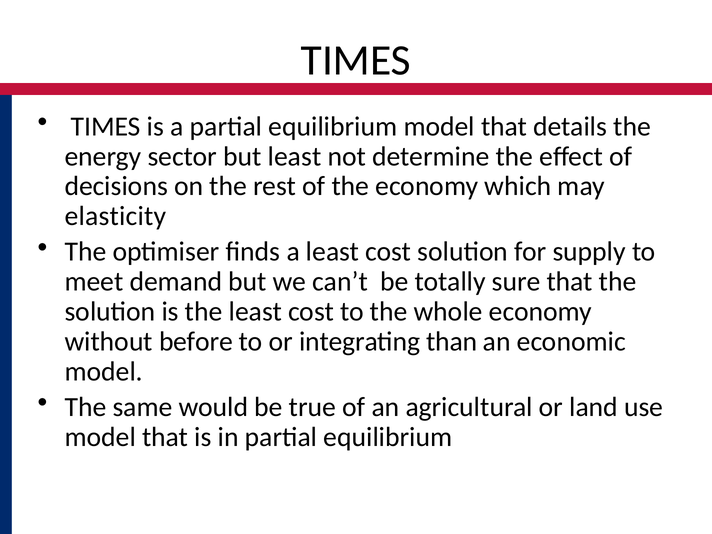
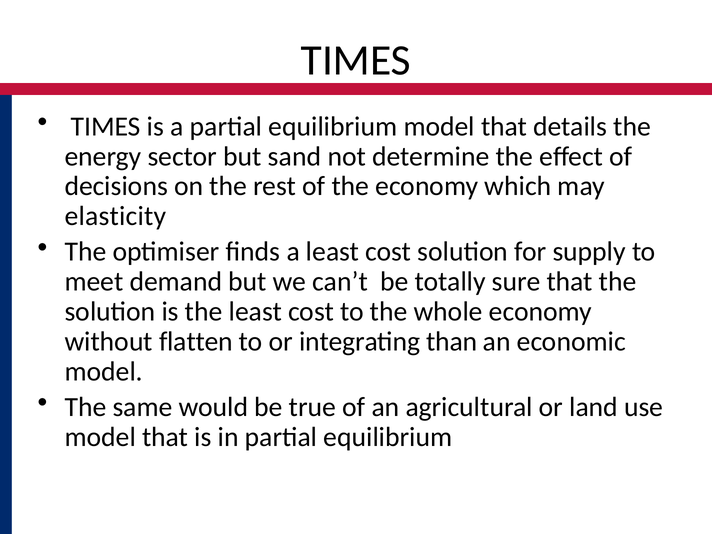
but least: least -> sand (295, 156)
before: before -> flatten (196, 342)
